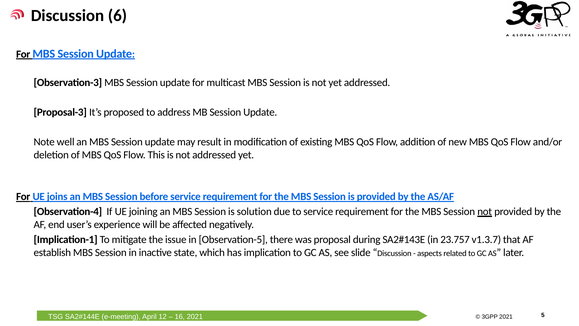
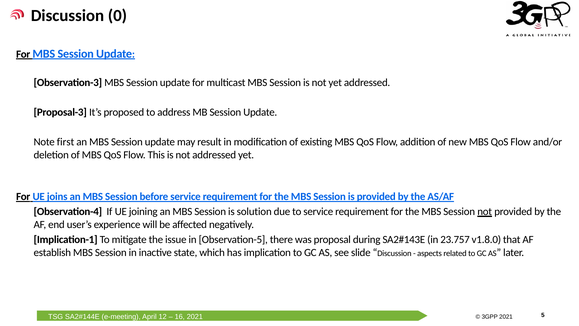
6: 6 -> 0 (117, 16)
well: well -> first (66, 142)
v1.3.7: v1.3.7 -> v1.8.0 (486, 239)
